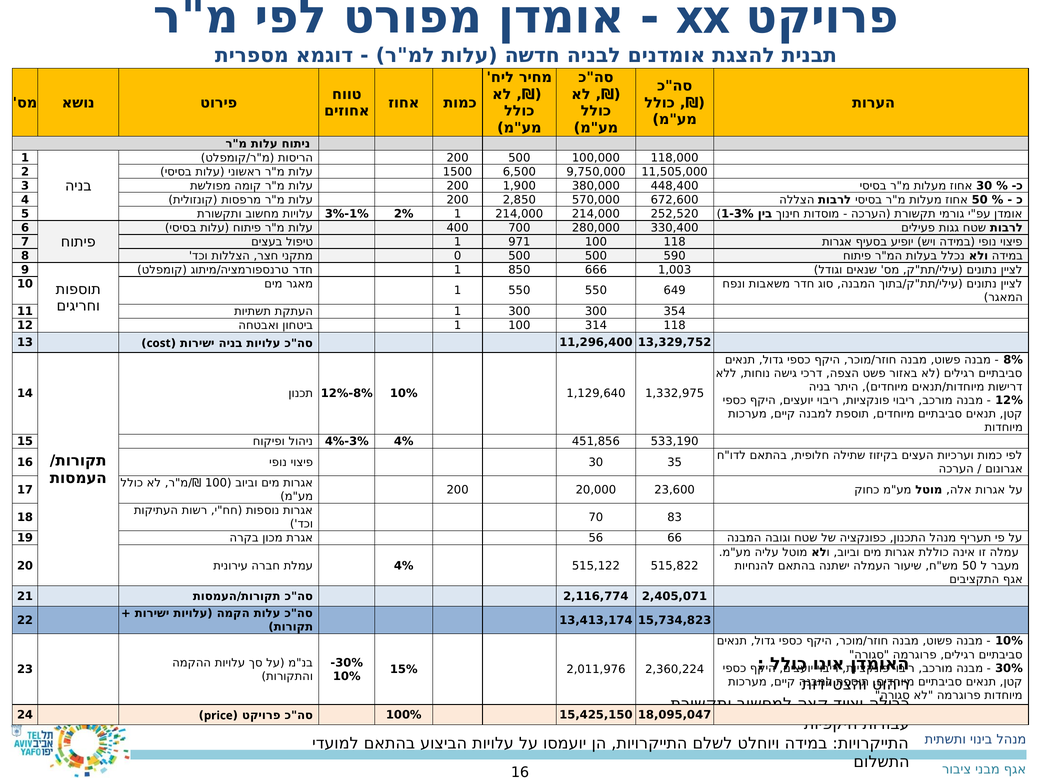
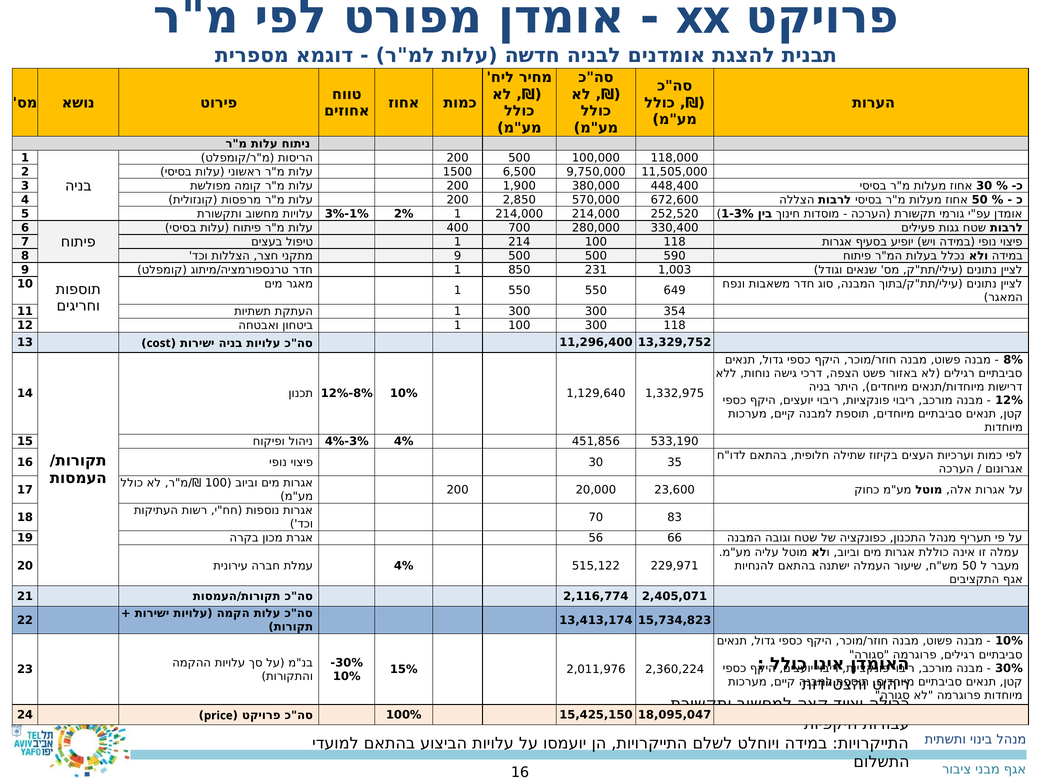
971: 971 -> 214 (519, 242)
0: 0 -> 9 (458, 256)
666: 666 -> 231 (596, 270)
100 314: 314 -> 300 (596, 325)
515,822: 515,822 -> 229,971 (675, 566)
